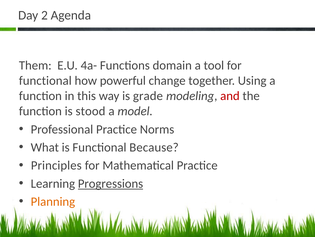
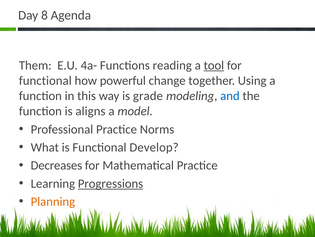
2: 2 -> 8 (44, 15)
domain: domain -> reading (172, 65)
tool underline: none -> present (214, 65)
and colour: red -> blue (230, 96)
stood: stood -> aligns (90, 111)
Because: Because -> Develop (154, 147)
Principles: Principles -> Decreases (56, 165)
